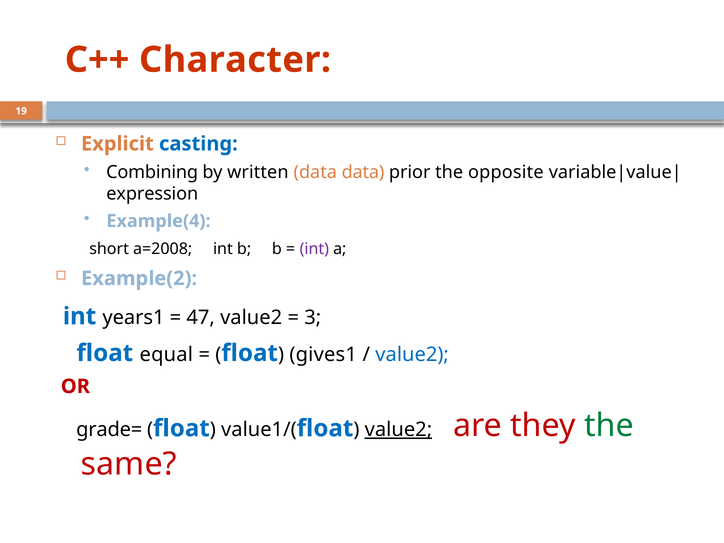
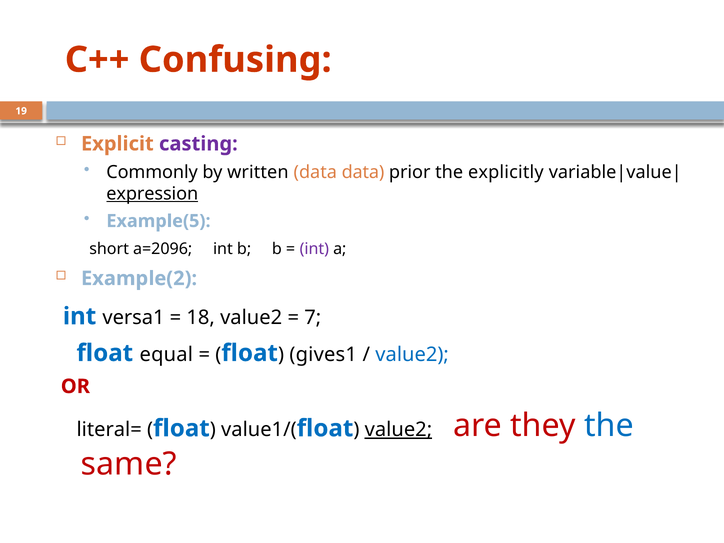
Character: Character -> Confusing (235, 60)
casting colour: blue -> purple (198, 144)
Combining: Combining -> Commonly (152, 172)
opposite: opposite -> explicitly (506, 172)
expression underline: none -> present (152, 194)
Example(4: Example(4 -> Example(5 (158, 221)
a=2008: a=2008 -> a=2096 (163, 249)
years1: years1 -> versa1 (134, 318)
47: 47 -> 18 (201, 318)
3: 3 -> 7 (313, 318)
grade=: grade= -> literal= (109, 430)
the colour: green -> blue (609, 426)
